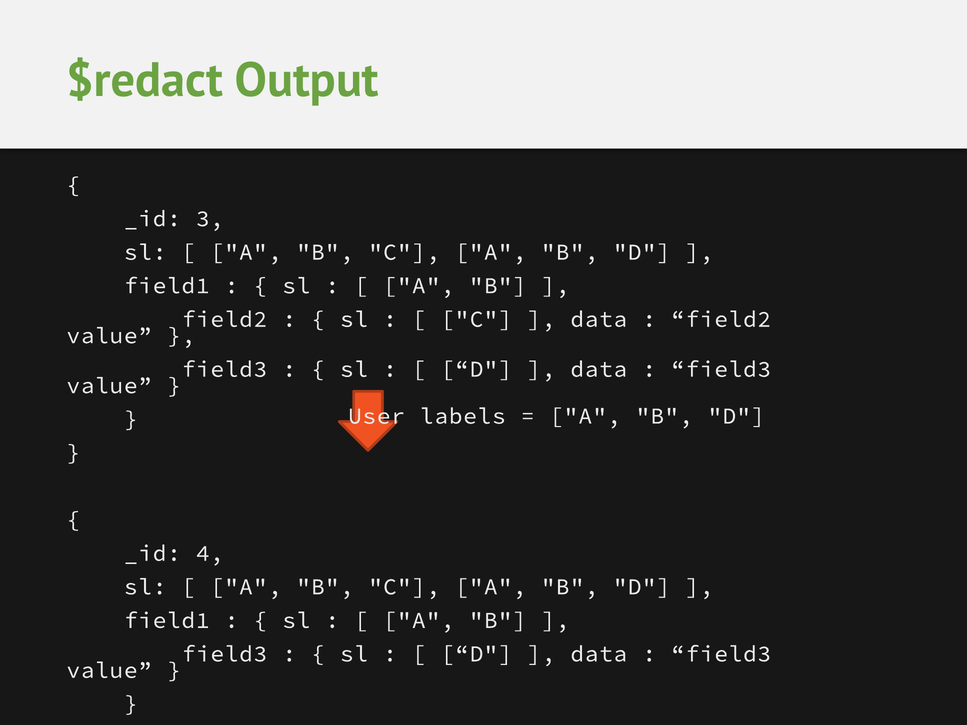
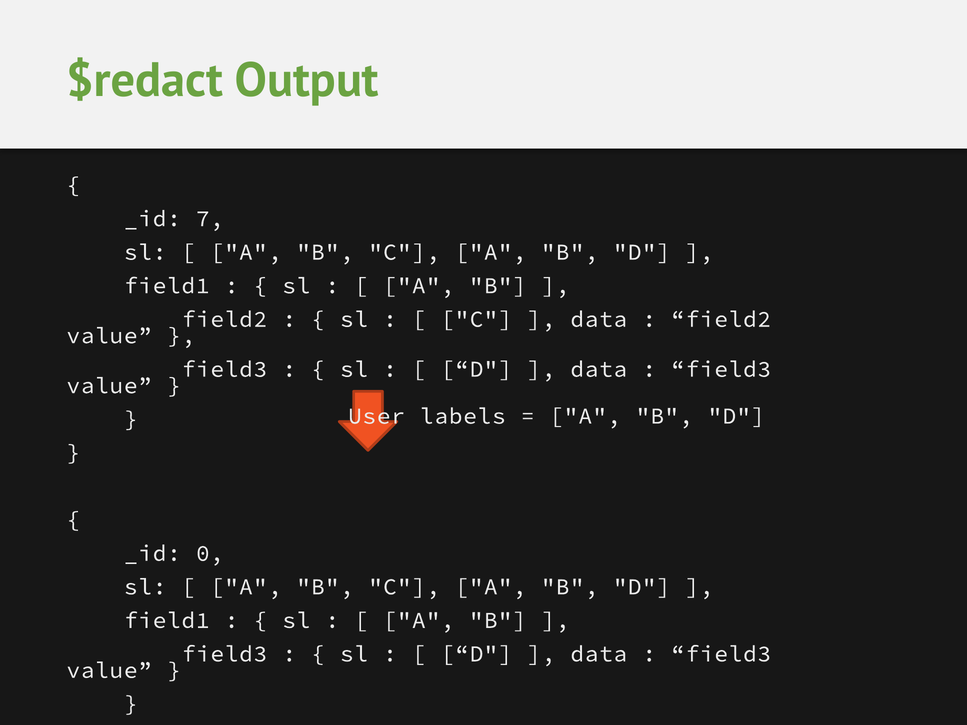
3: 3 -> 7 (210, 219)
4: 4 -> 0 (210, 553)
